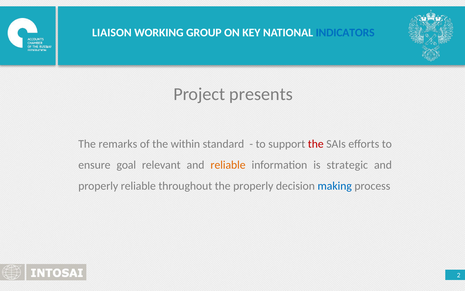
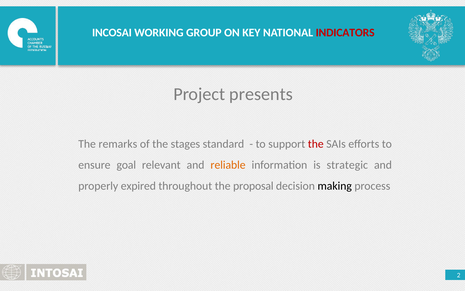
LIAISON: LIAISON -> INCOSAI (112, 33)
INDICATORS colour: blue -> red (345, 33)
within: within -> stages (185, 144)
properly reliable: reliable -> expired (138, 186)
the properly: properly -> proposal (253, 186)
making colour: blue -> black (335, 186)
